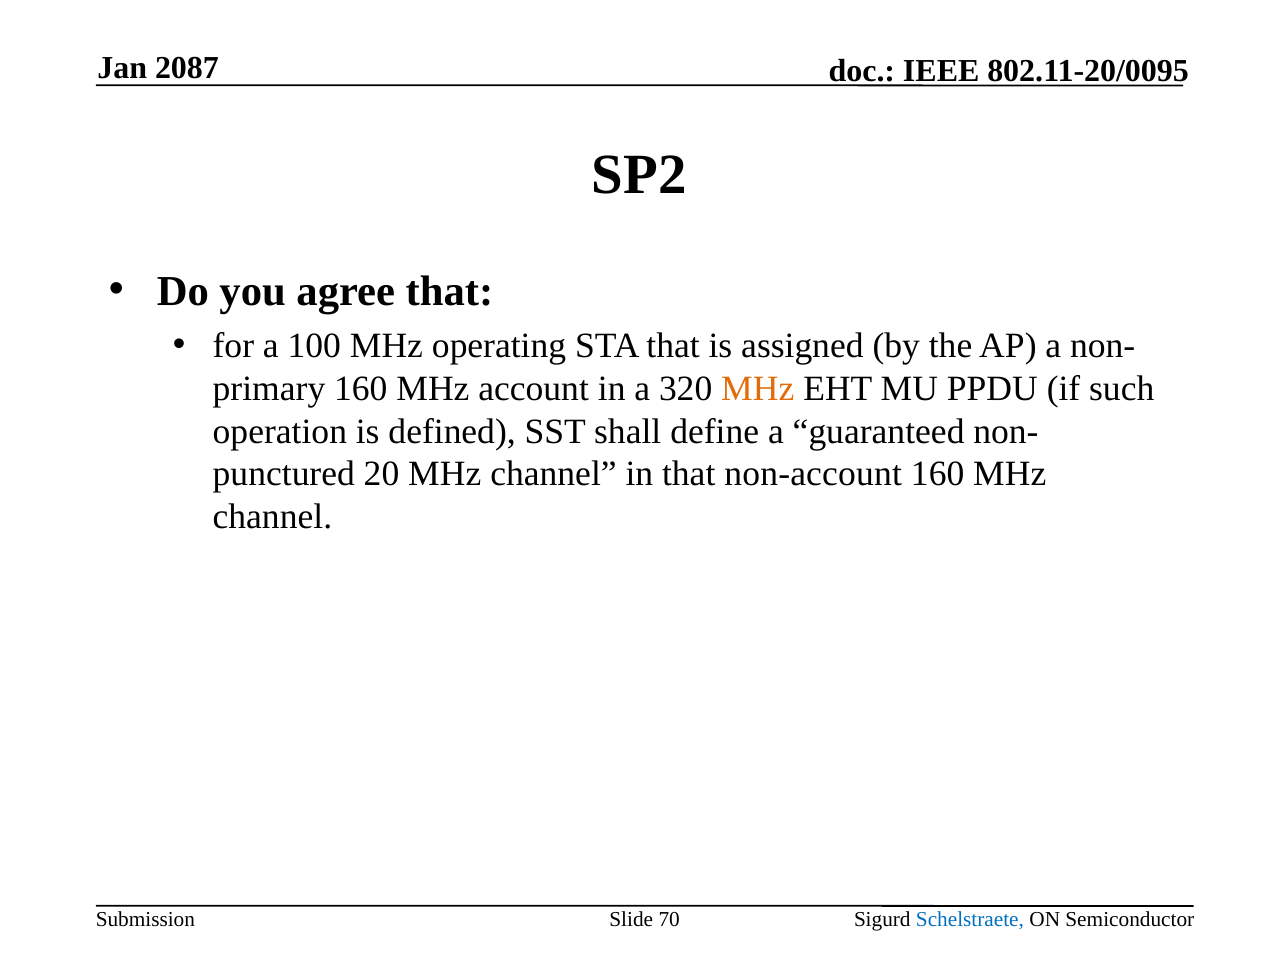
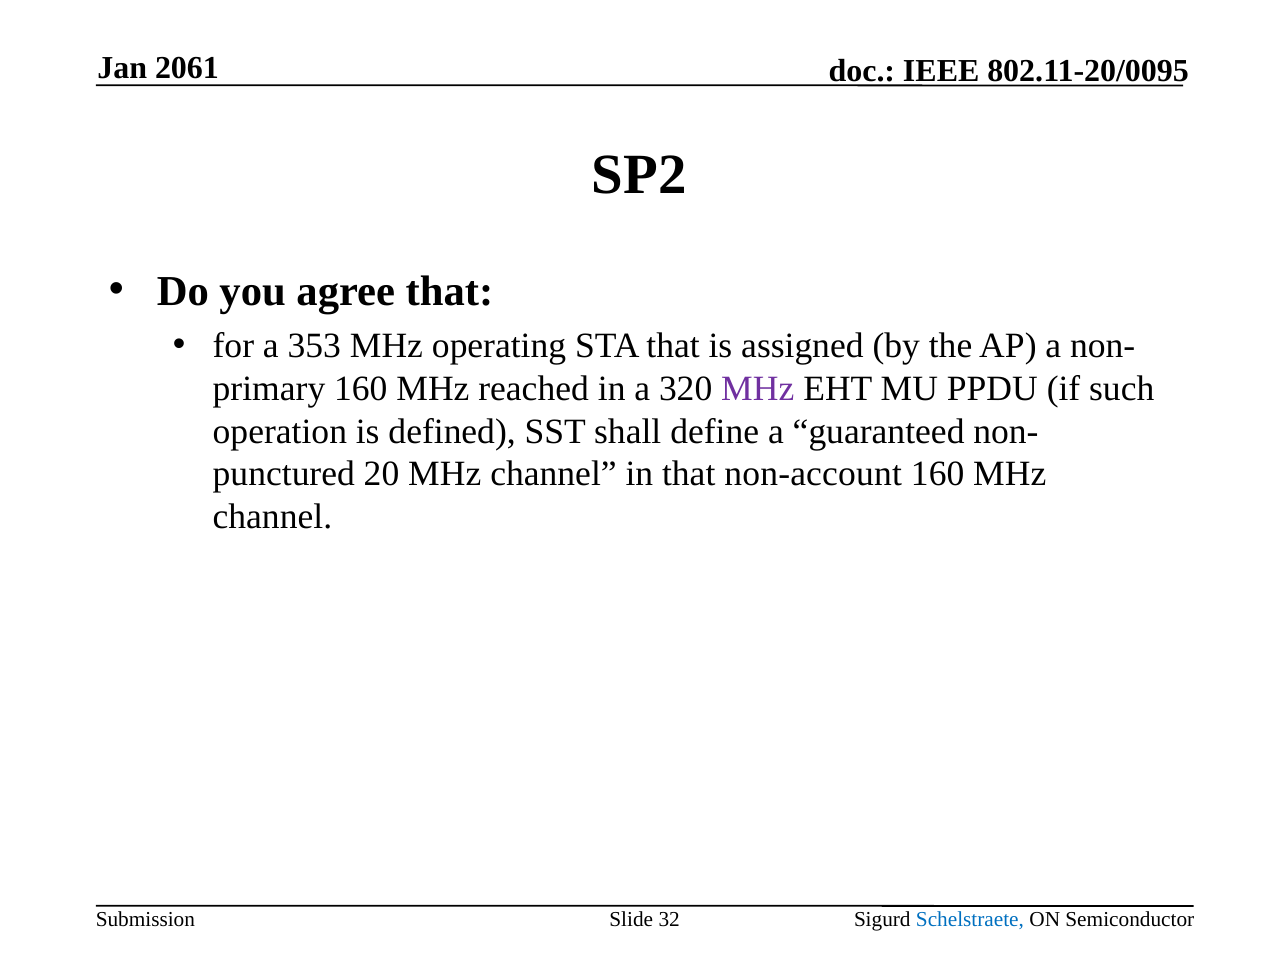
2087: 2087 -> 2061 (187, 68)
100: 100 -> 353 (314, 346)
account: account -> reached (534, 389)
MHz colour: orange -> purple (758, 389)
70: 70 -> 32 (669, 920)
